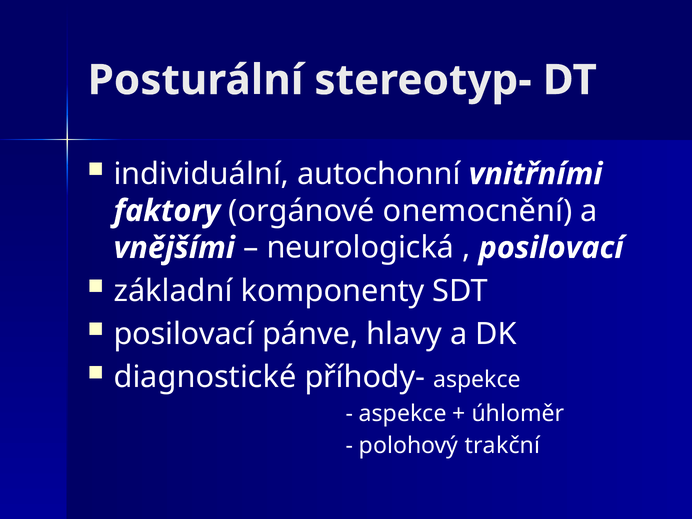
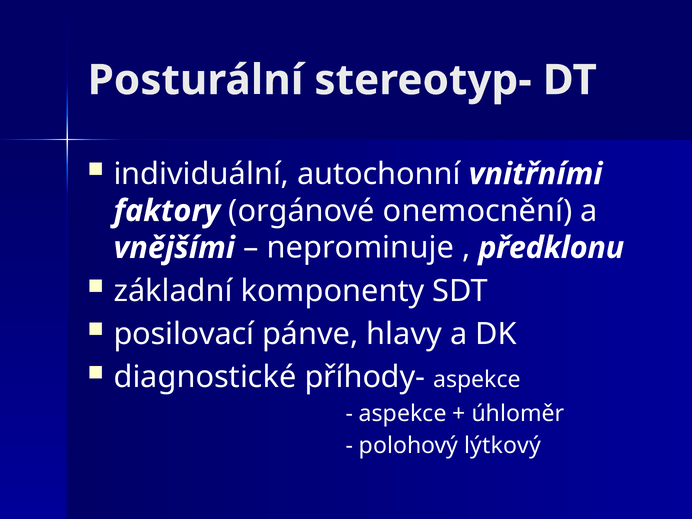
neurologická: neurologická -> neprominuje (360, 248)
posilovací: posilovací -> předklonu (551, 248)
trakční: trakční -> lýtkový (503, 446)
